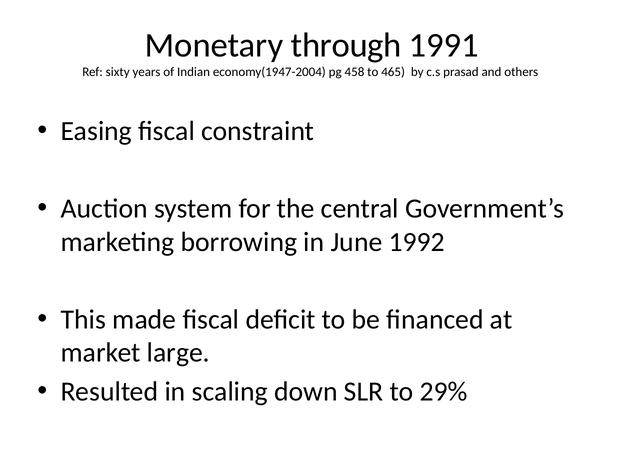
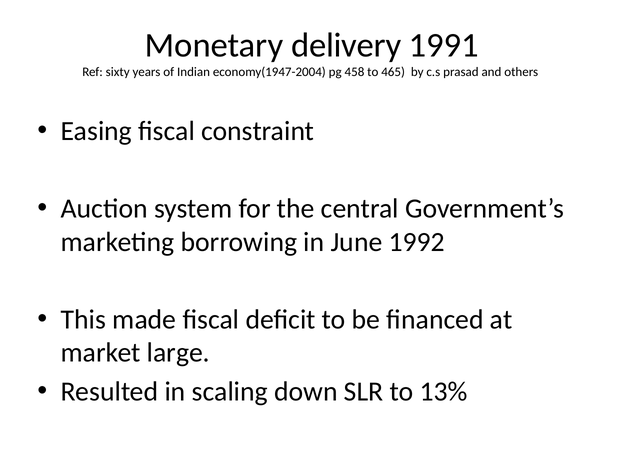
through: through -> delivery (346, 45)
29%: 29% -> 13% (444, 392)
